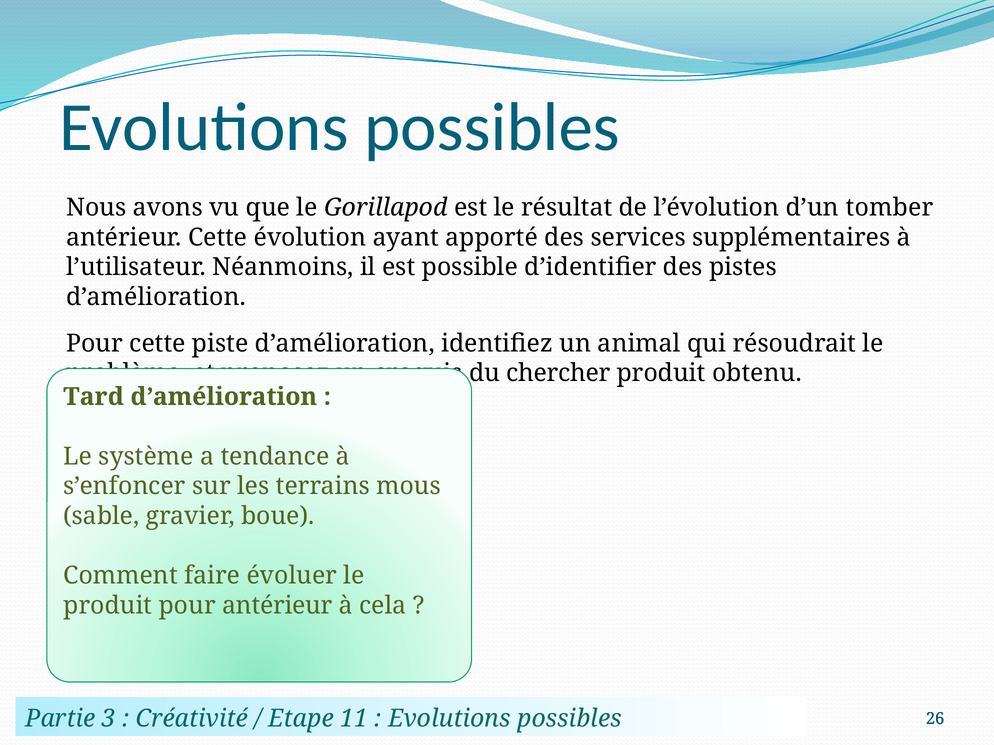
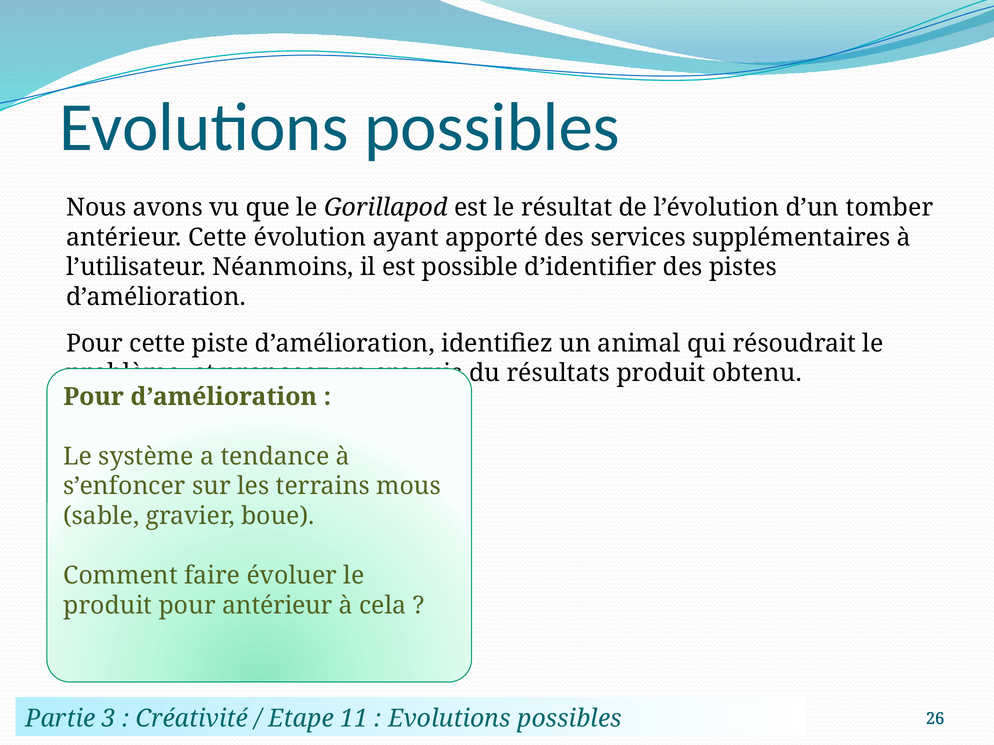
chercher: chercher -> résultats (558, 373)
Tard: Tard -> Pour (94, 397)
